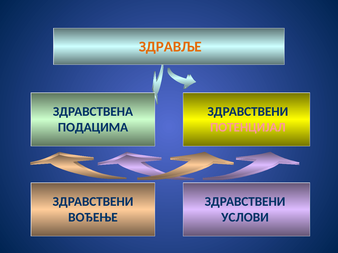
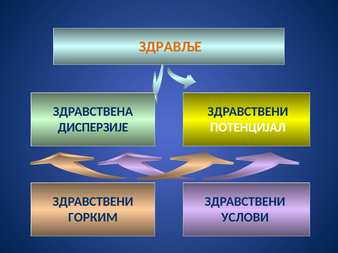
ПОДАЦИМА: ПОДАЦИМА -> ДИСПЕРЗИЈЕ (93, 128)
ПОТЕНЦИЈАЛ colour: pink -> white (248, 128)
ВОЂЕЊЕ: ВОЂЕЊЕ -> ГОРКИМ (93, 218)
